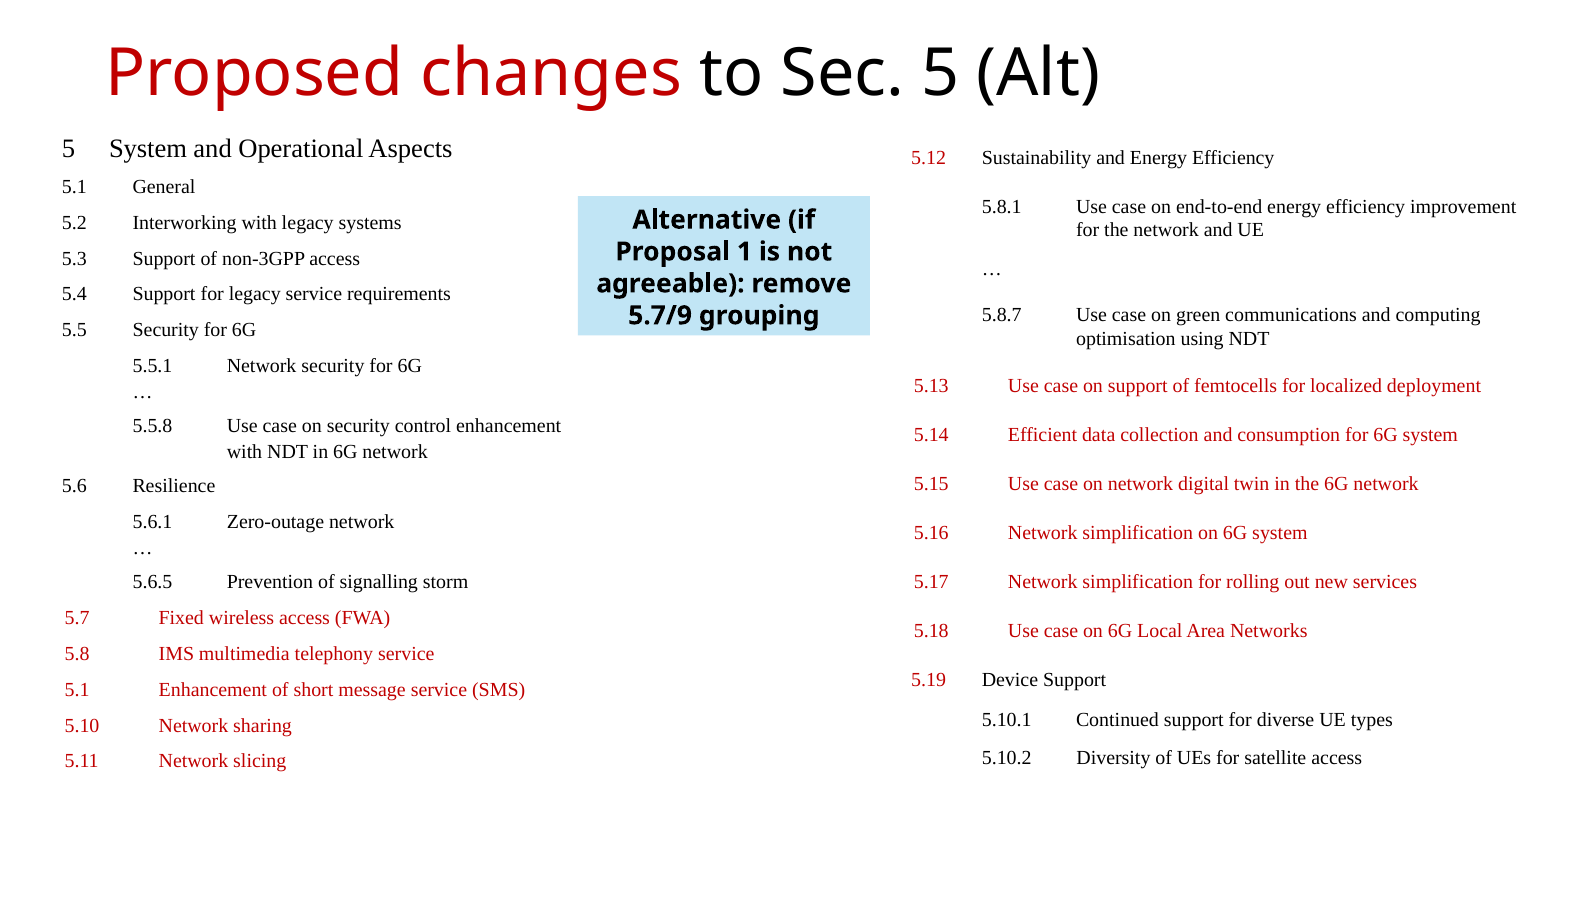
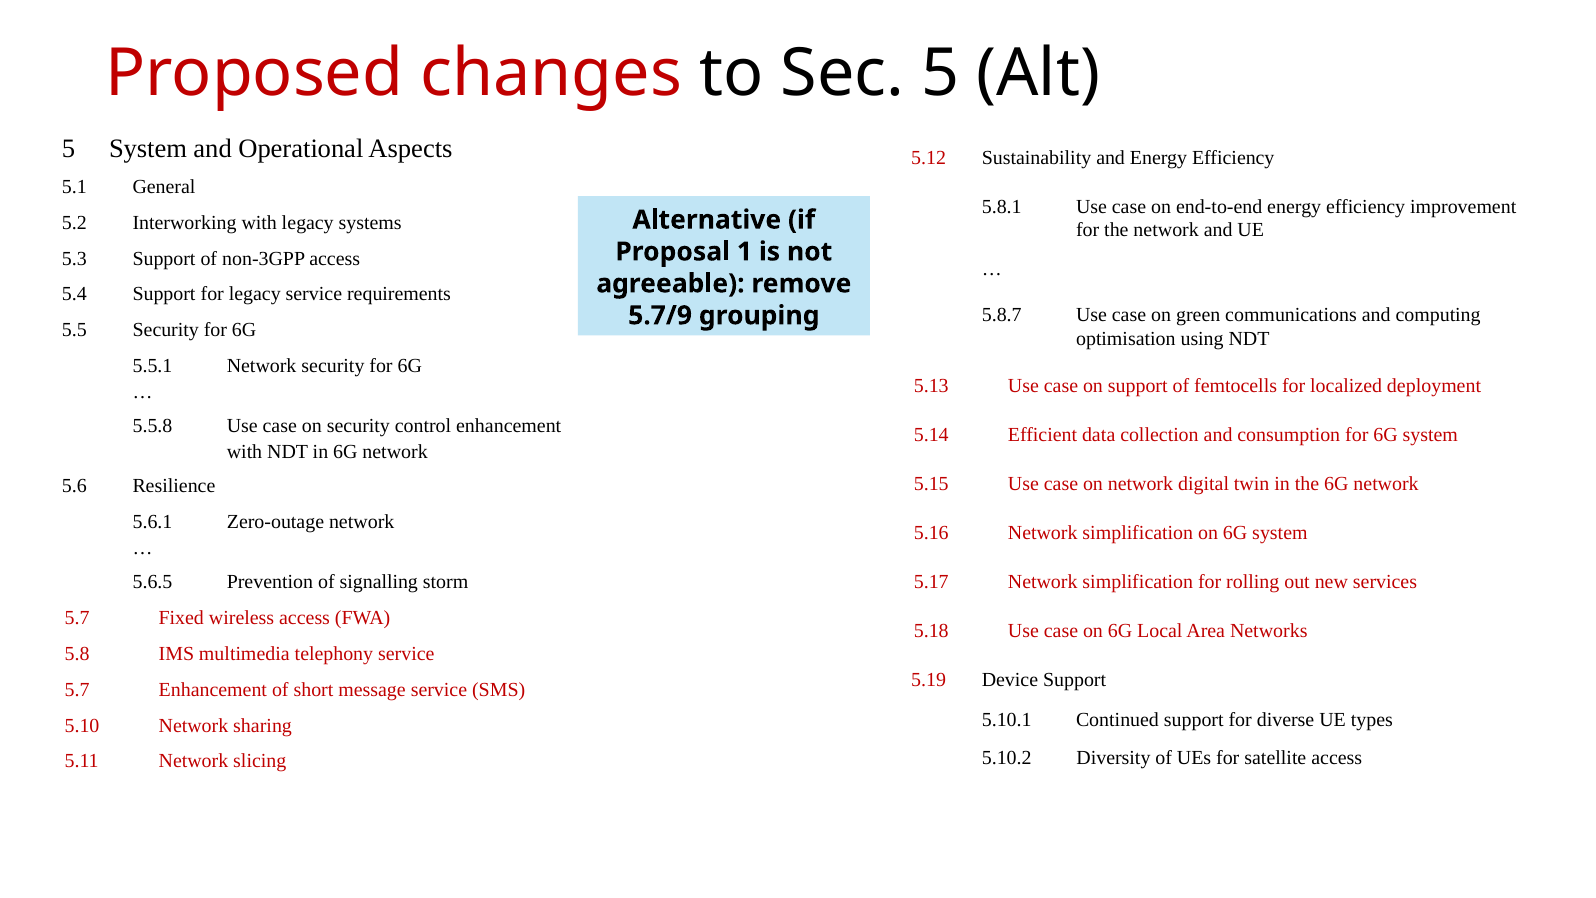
5.1: 5.1 -> 5.7 (77, 689)
